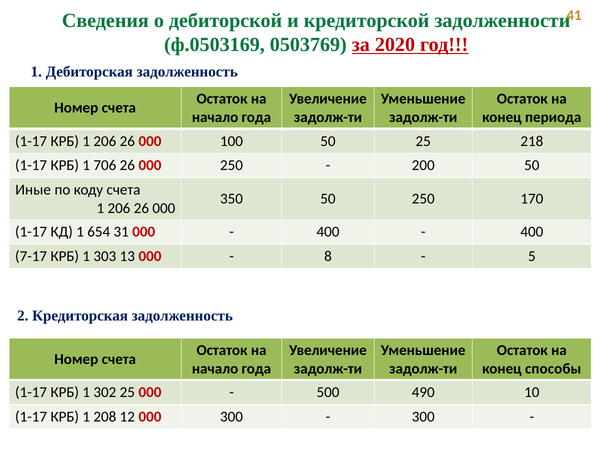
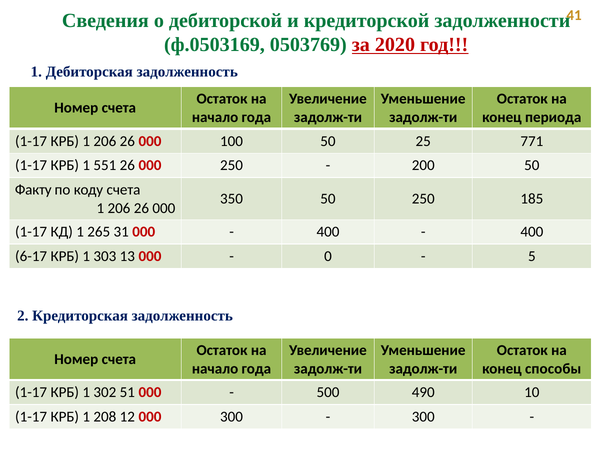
218: 218 -> 771 (532, 141)
706: 706 -> 551 (105, 166)
Иные: Иные -> Факту (33, 190)
170: 170 -> 185 (532, 199)
654: 654 -> 265 (99, 232)
7-17: 7-17 -> 6-17 (31, 257)
8: 8 -> 0 (328, 257)
302 25: 25 -> 51 (127, 393)
